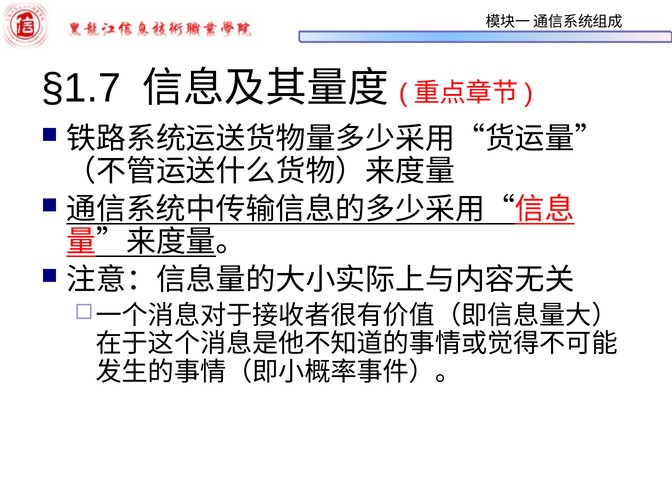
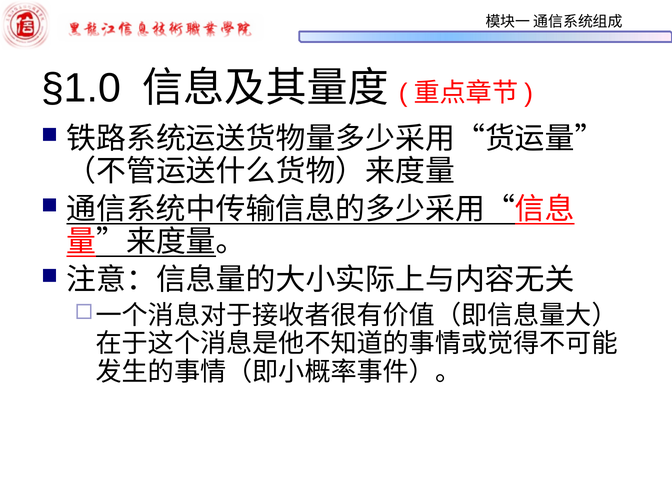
§1.7: §1.7 -> §1.0 (81, 88)
